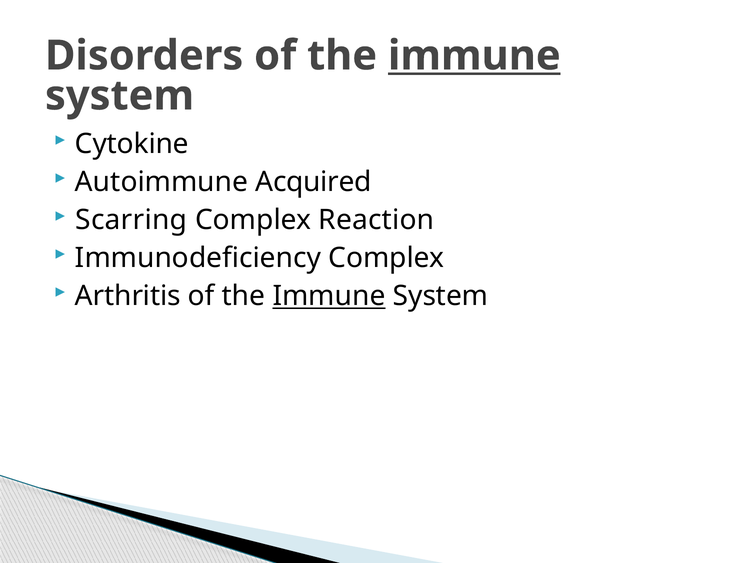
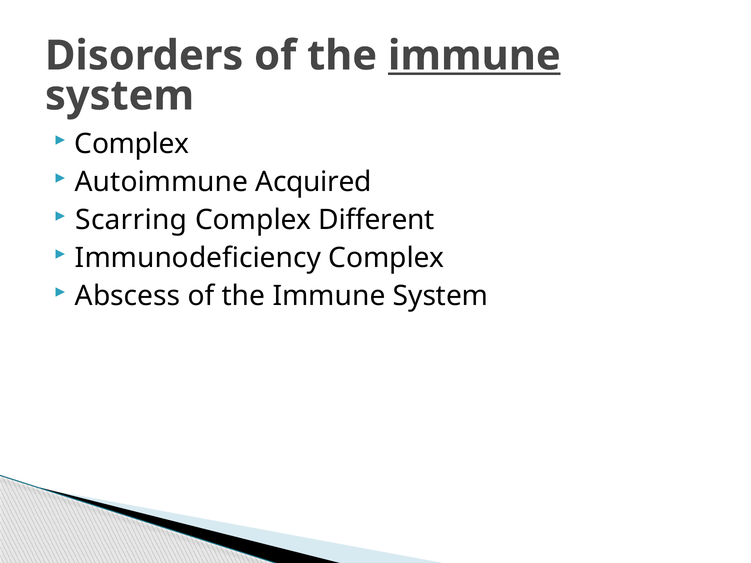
Cytokine: Cytokine -> Complex (132, 144)
Reaction: Reaction -> Different (377, 220)
Arthritis: Arthritis -> Abscess (128, 296)
Immune underline: present -> none (329, 296)
